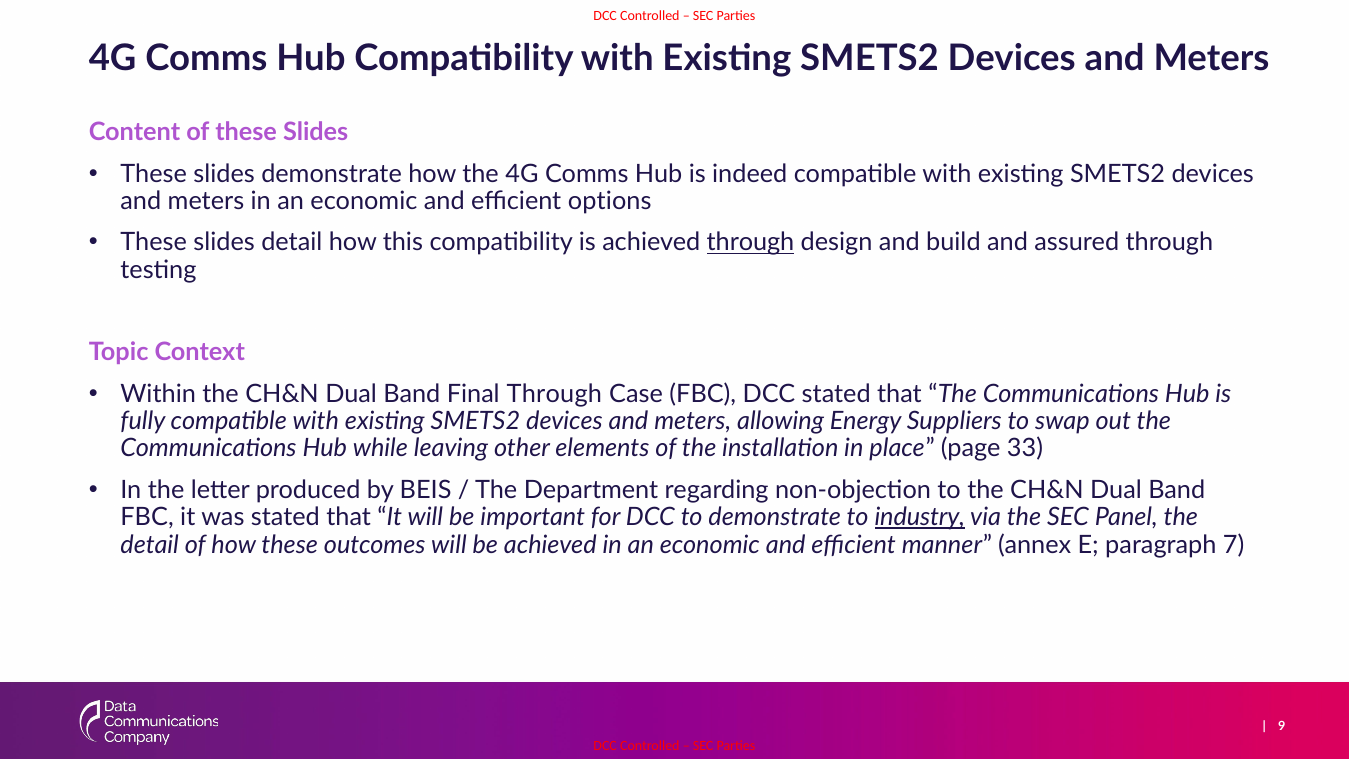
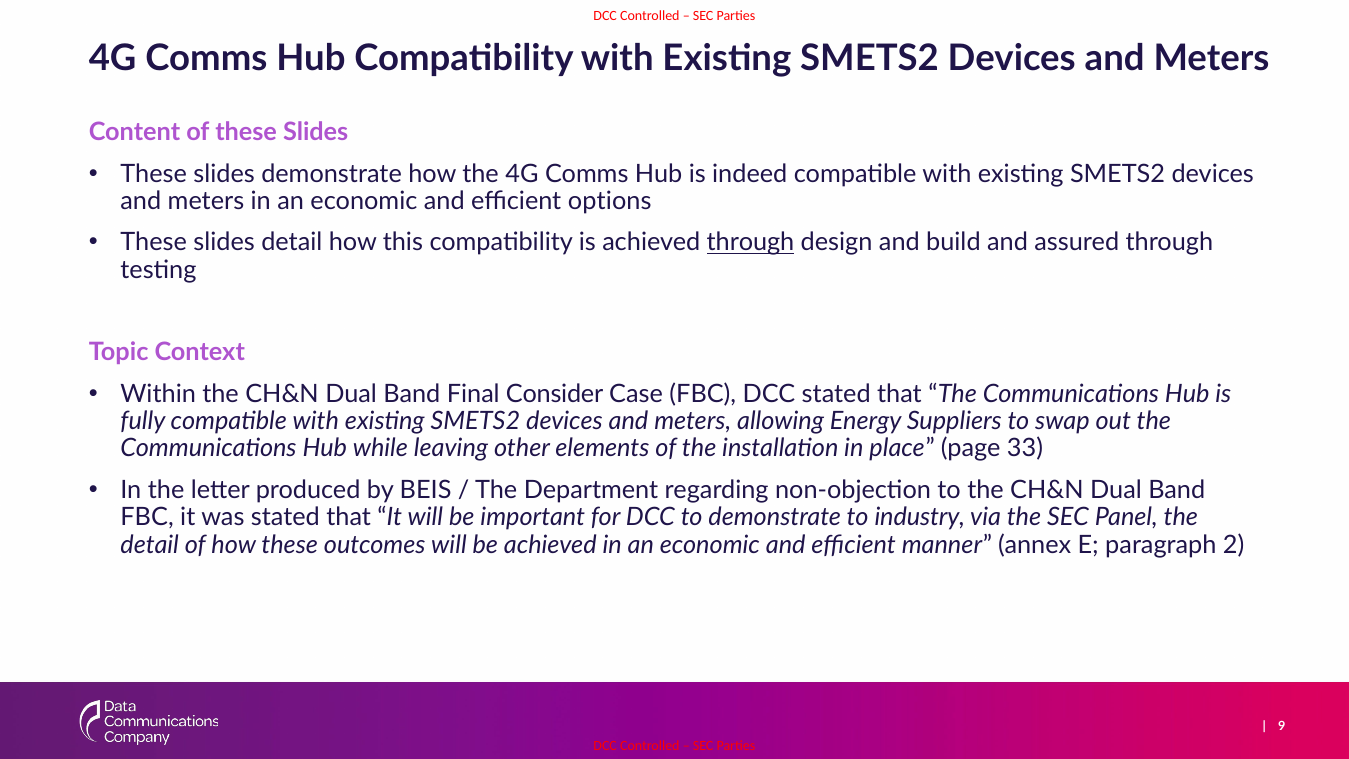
Final Through: Through -> Consider (555, 394)
industry underline: present -> none (920, 517)
7: 7 -> 2 (1234, 545)
